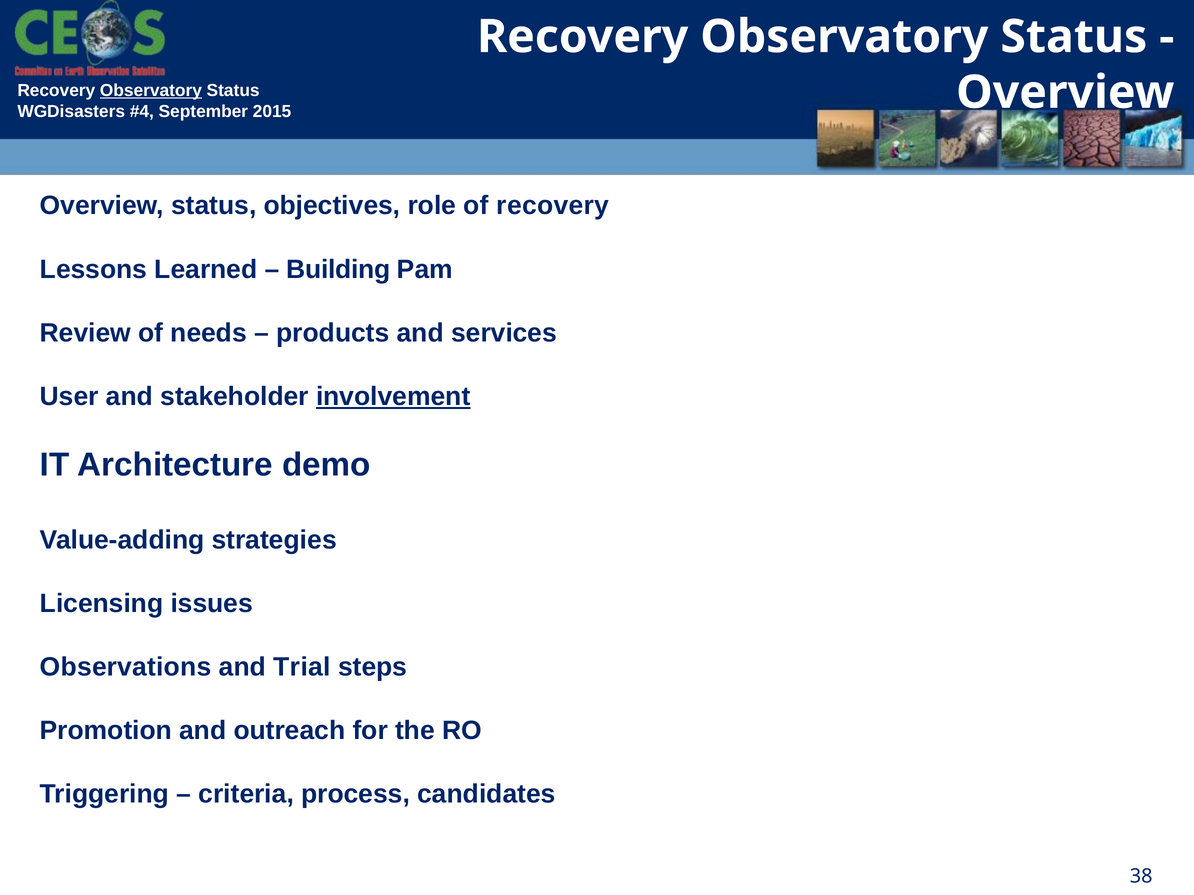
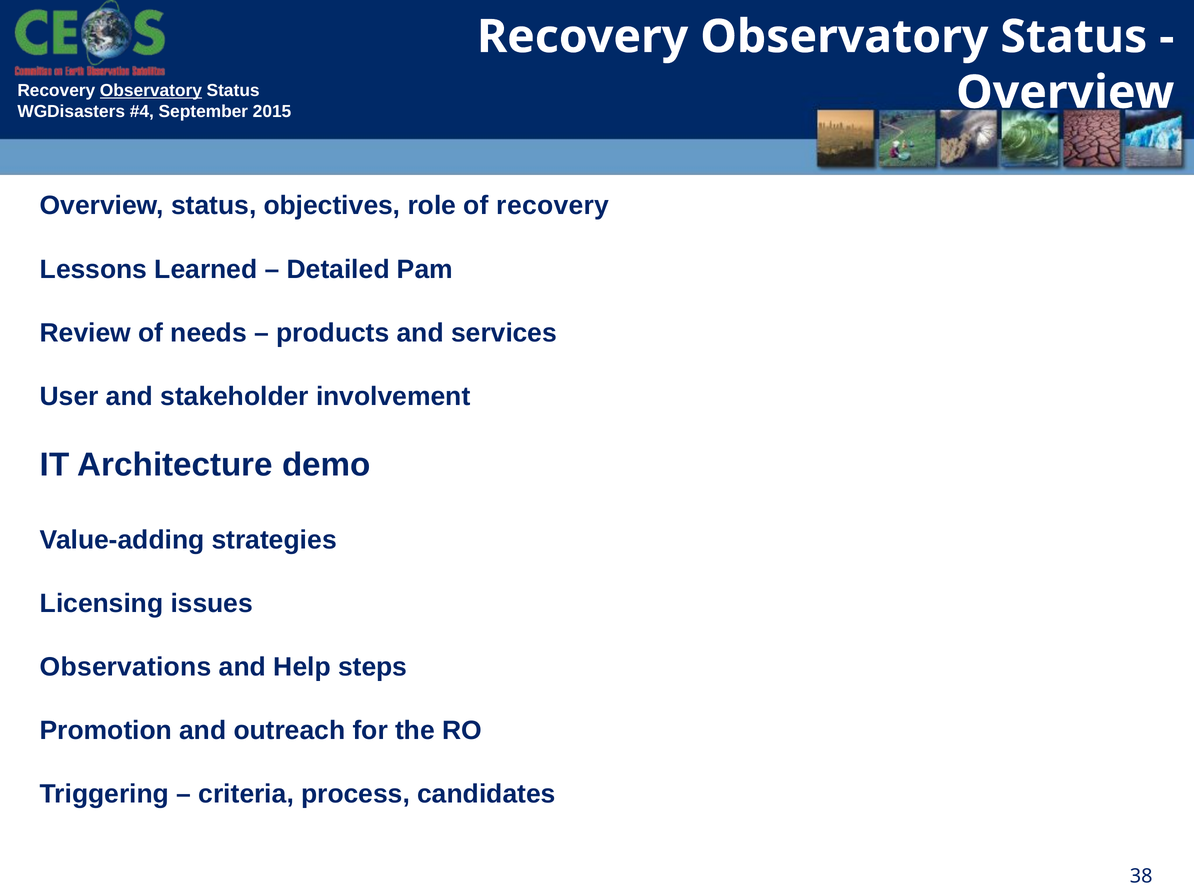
Building: Building -> Detailed (338, 269)
involvement underline: present -> none (393, 397)
Trial: Trial -> Help (302, 667)
